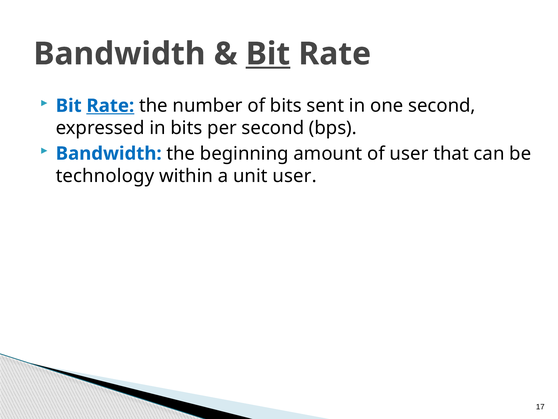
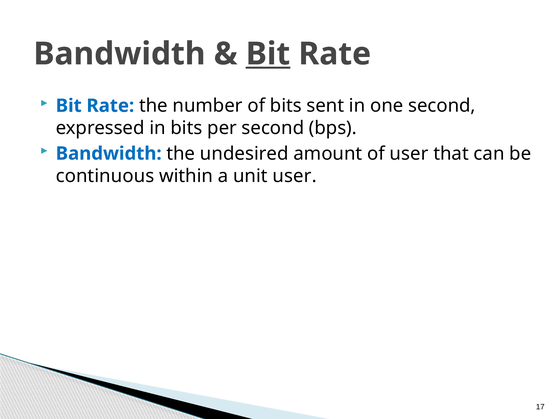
Rate underline: present -> none (110, 106)
beginning: beginning -> undesired (244, 153)
technology: technology -> continuous (105, 176)
